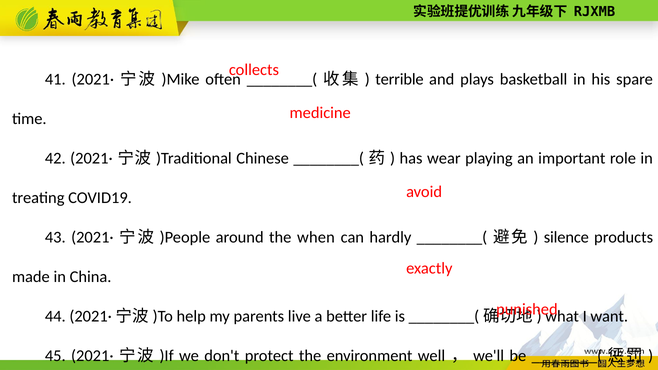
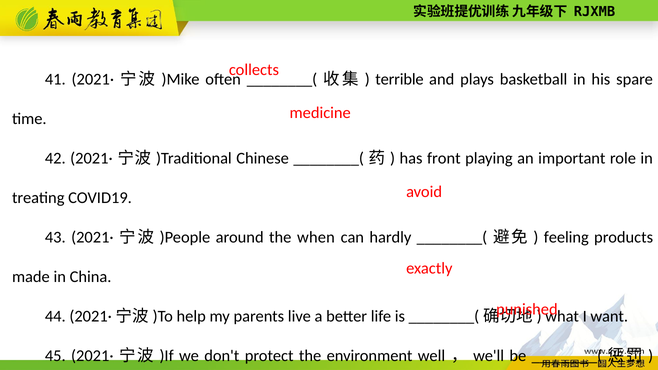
wear: wear -> front (444, 158)
silence: silence -> feeling (566, 237)
